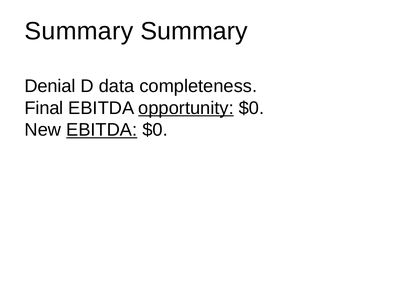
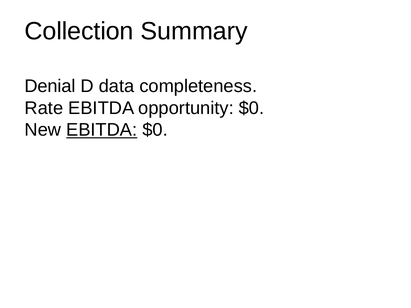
Summary: Summary -> Collection (79, 31)
Final: Final -> Rate (44, 108)
opportunity underline: present -> none (186, 108)
